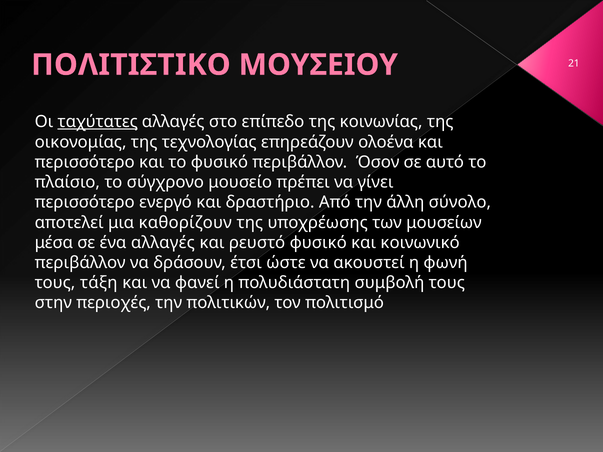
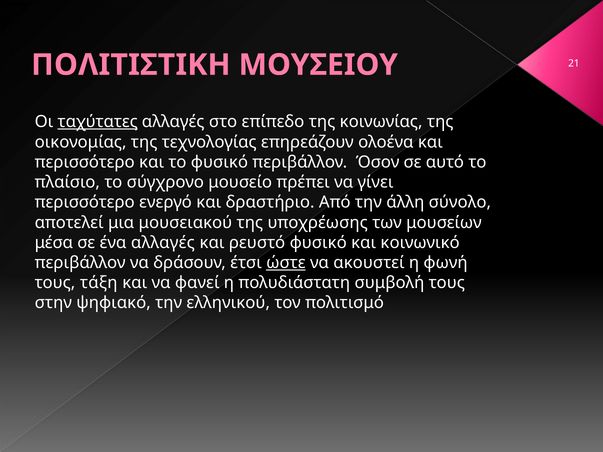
ΠΟΛΙΤΙΣΤΙΚΟ: ΠΟΛΙΤΙΣΤΙΚΟ -> ΠΟΛΙΤΙΣΤΙΚΗ (131, 65)
καθορίζουν: καθορίζουν -> μουσειακού (185, 223)
ώστε underline: none -> present (286, 263)
περιοχές: περιοχές -> ψηφιακό (114, 303)
πολιτικών: πολιτικών -> ελληνικού (228, 303)
